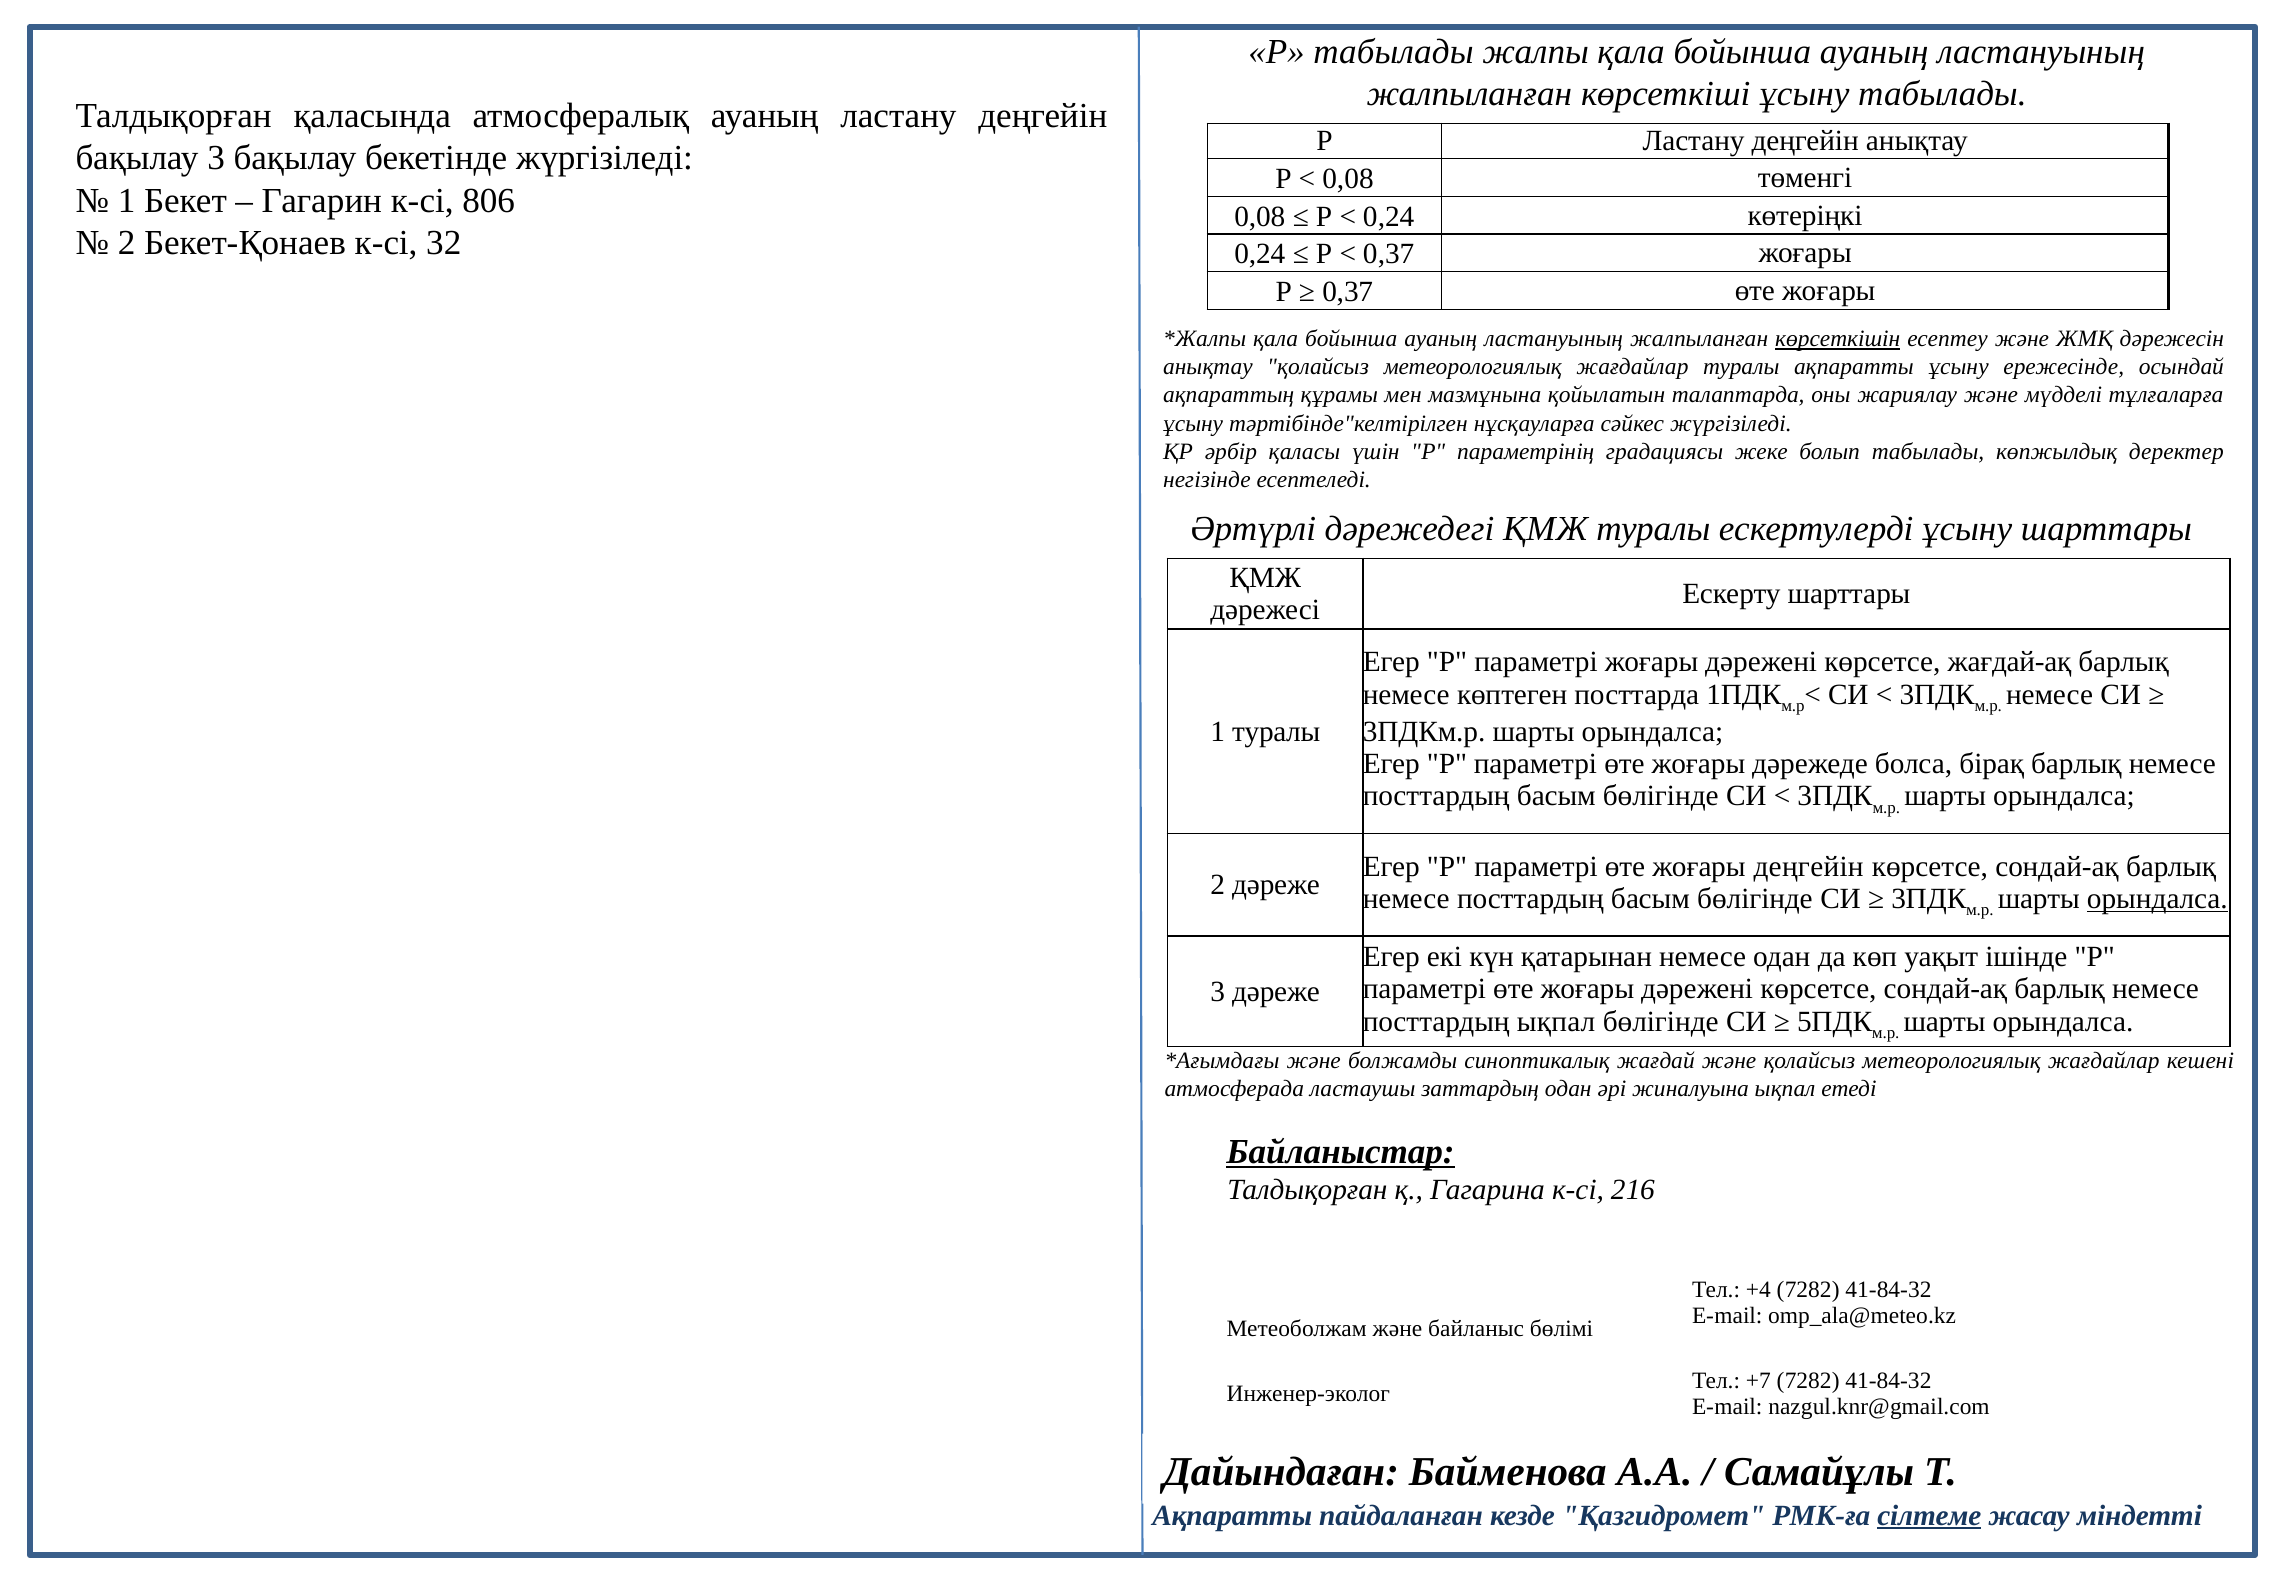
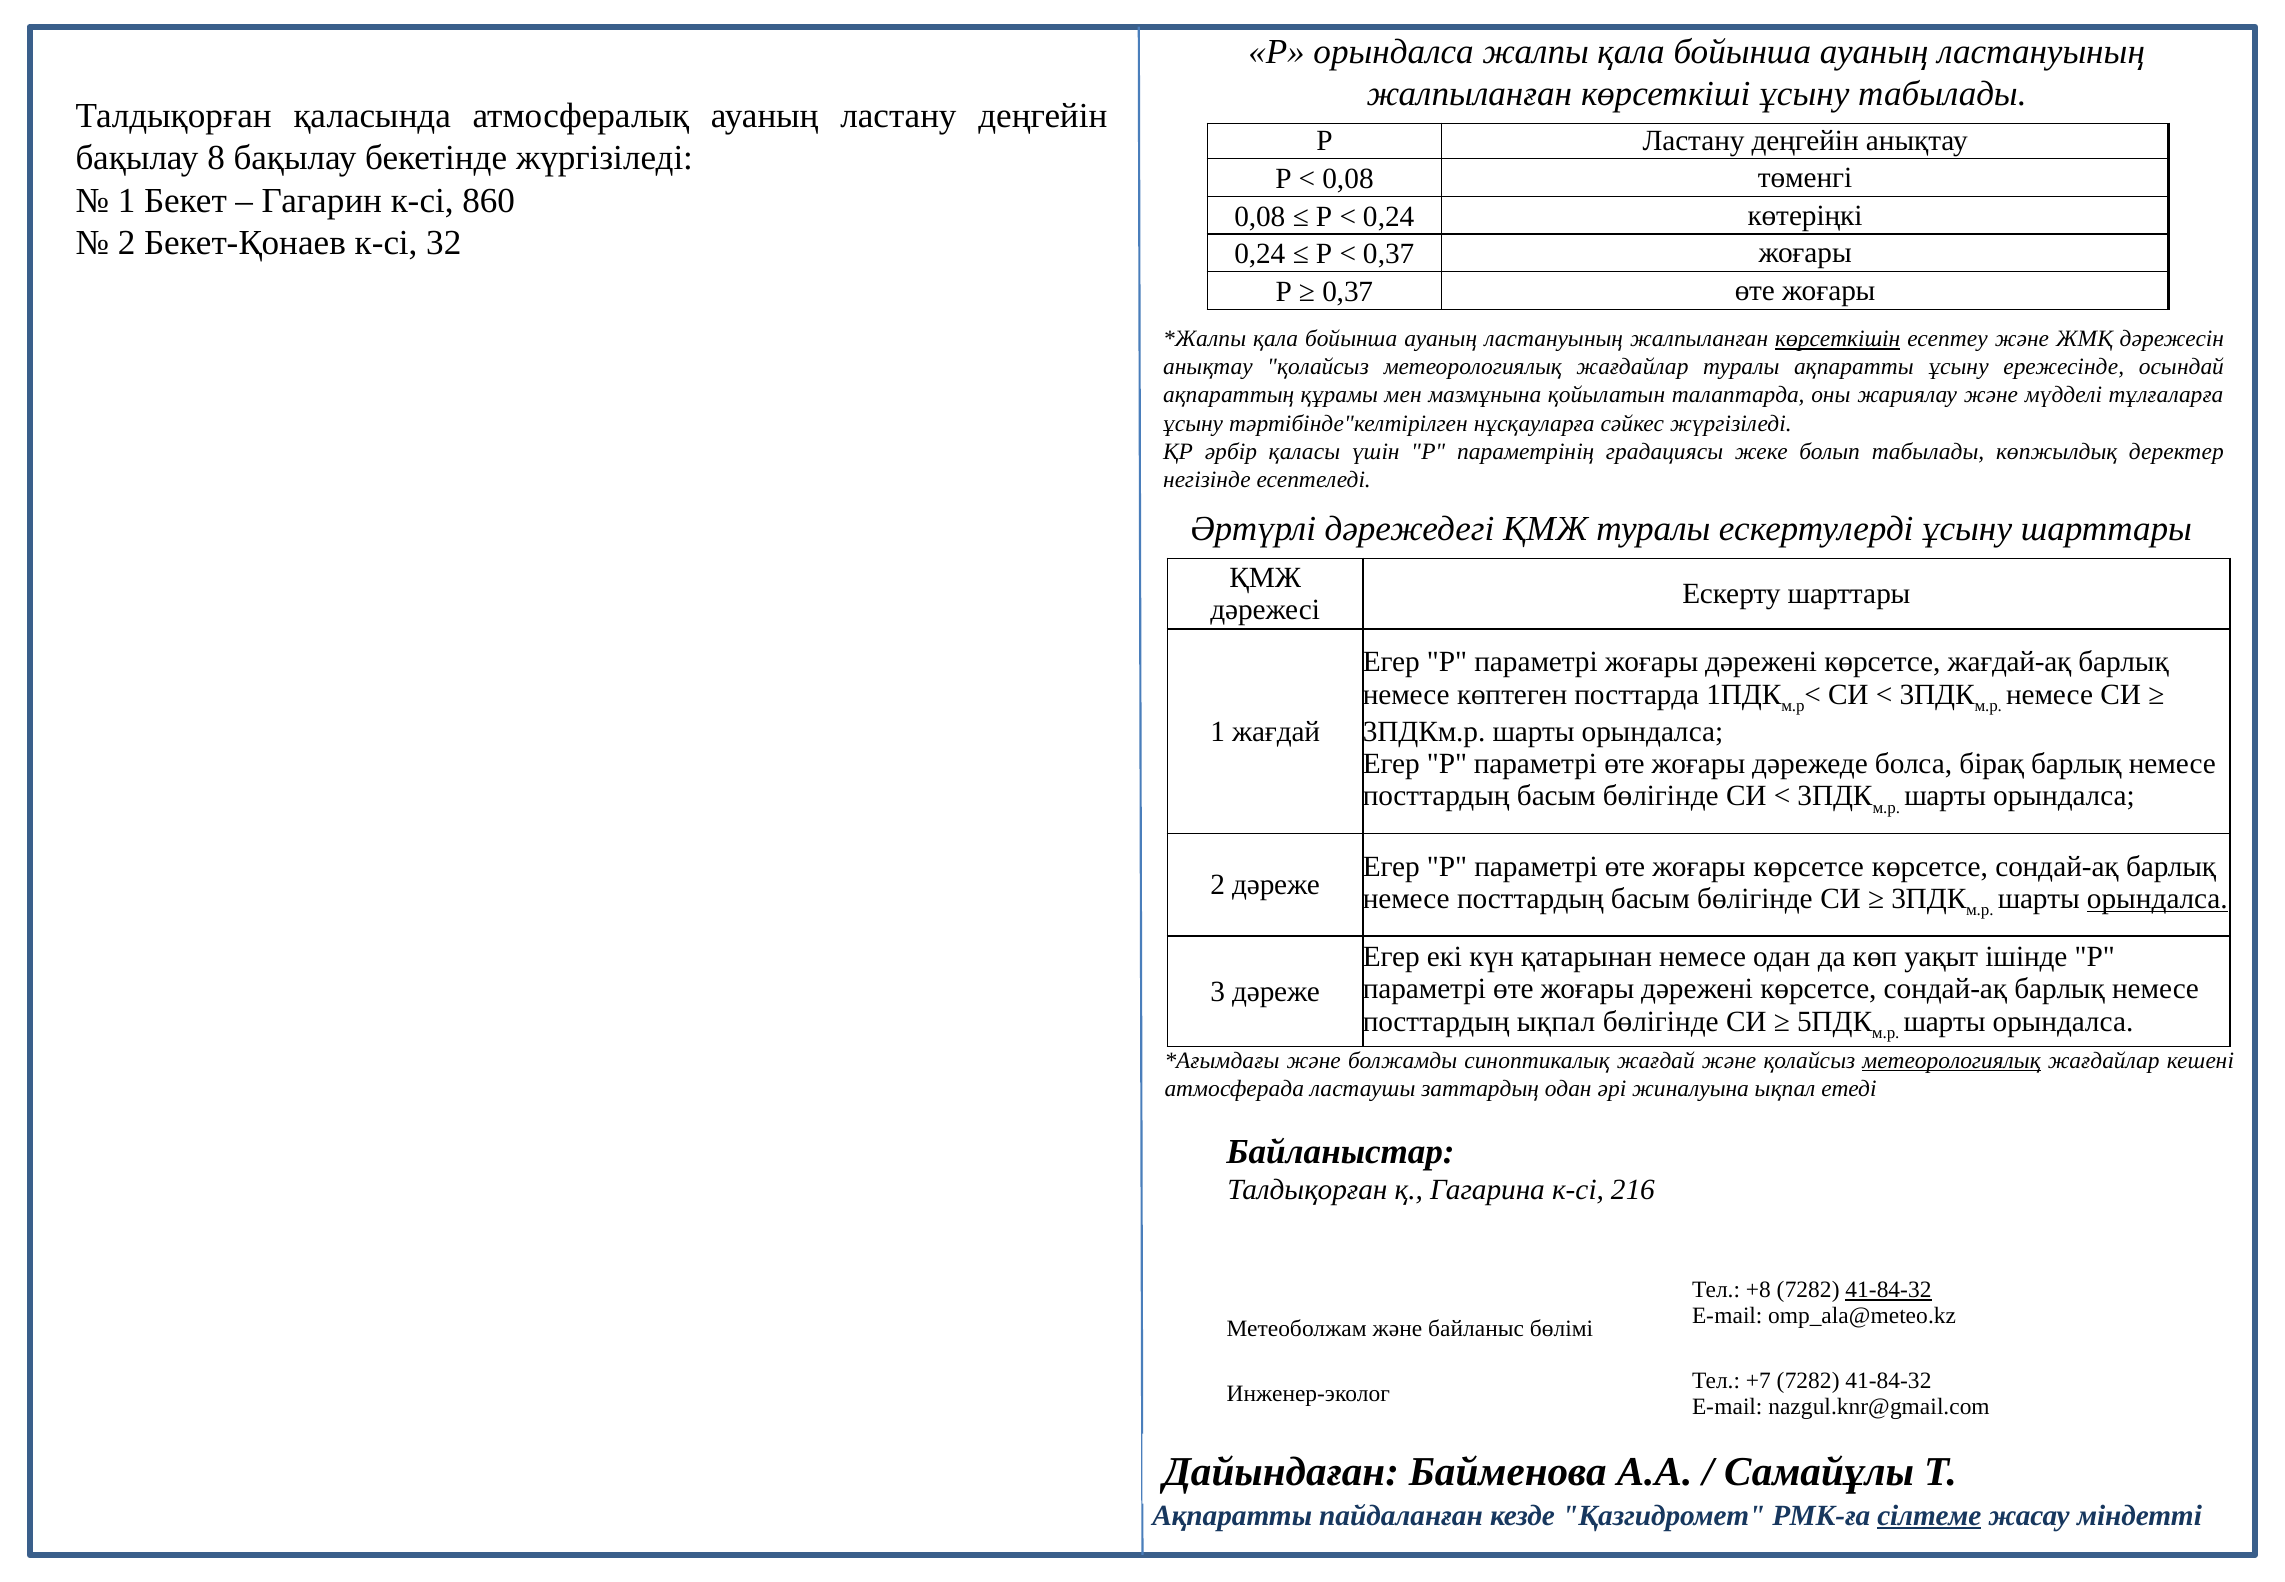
Р табылады: табылады -> орындалса (1394, 52)
бақылау 3: 3 -> 8 (216, 158)
806: 806 -> 860 (489, 201)
1 туралы: туралы -> жағдай (1276, 731)
жоғары деңгейін: деңгейін -> көрсетсе (1809, 866)
метеорологиялық underline: none -> present (1952, 1060)
Байланыстар underline: present -> none (1341, 1152)
+4: +4 -> +8 (1758, 1290)
41-84-32 underline: none -> present (1888, 1290)
